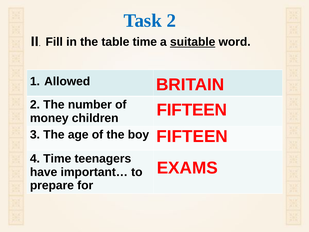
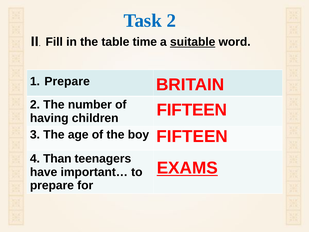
1 Allowed: Allowed -> Prepare (67, 81)
money: money -> having (49, 118)
4 Time: Time -> Than (57, 158)
EXAMS underline: none -> present (187, 168)
